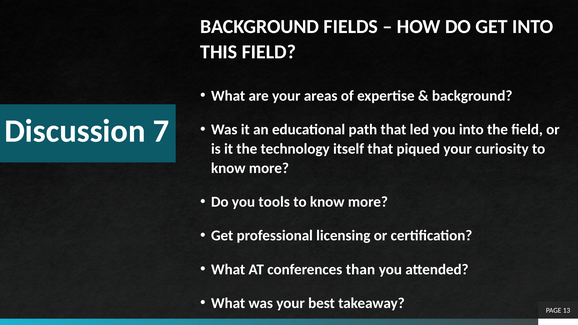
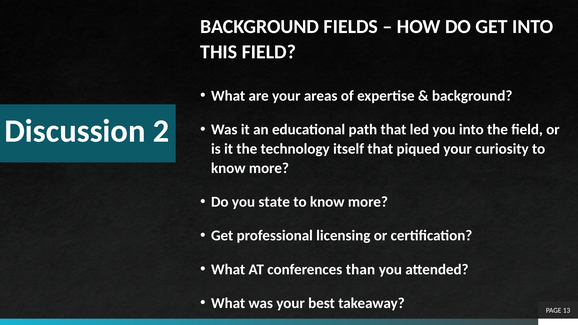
7: 7 -> 2 (161, 131)
tools: tools -> state (274, 202)
